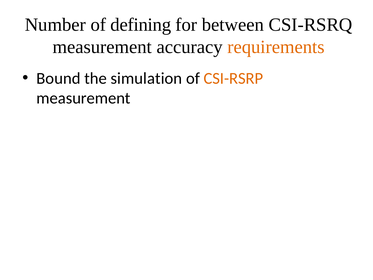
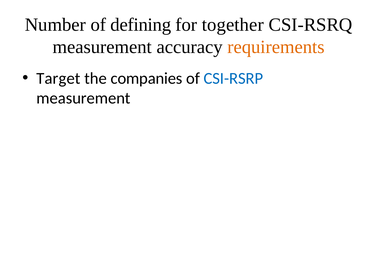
between: between -> together (233, 25)
Bound: Bound -> Target (58, 78)
simulation: simulation -> companies (147, 78)
CSI-RSRP colour: orange -> blue (233, 78)
